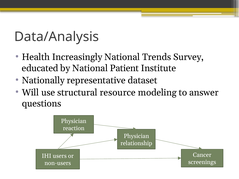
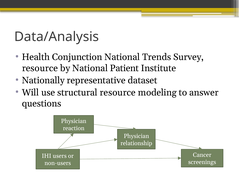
Increasingly: Increasingly -> Conjunction (77, 57)
educated: educated -> resource (40, 68)
